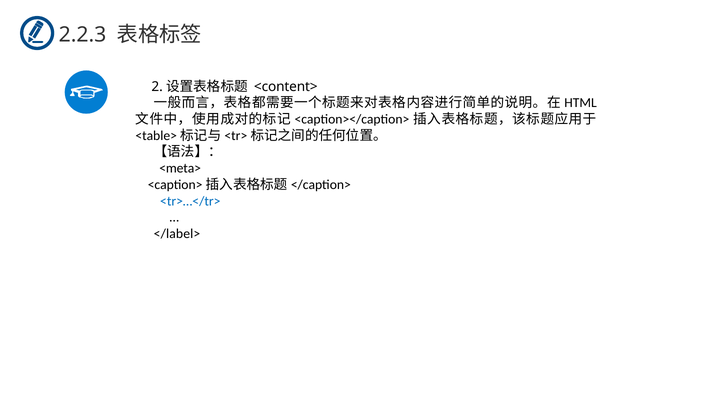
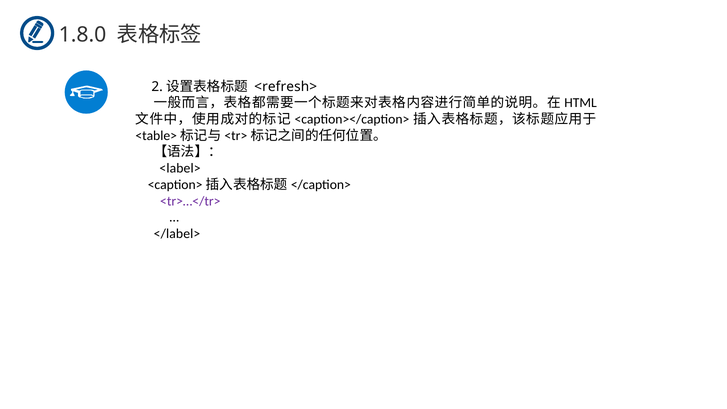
2.2.3: 2.2.3 -> 1.8.0 (83, 35)
<content>: <content> -> <refresh> (286, 87)
<meta>: <meta> -> <label> (180, 168)
<tr>…</tr> colour: blue -> purple (190, 201)
